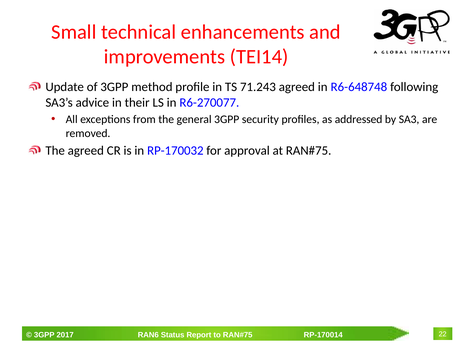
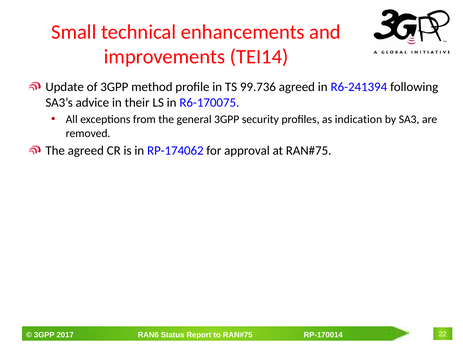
71.243: 71.243 -> 99.736 (258, 87)
R6-648748: R6-648748 -> R6-241394 (359, 87)
R6-270077: R6-270077 -> R6-170075 (209, 103)
addressed: addressed -> indication (358, 119)
RP-170032: RP-170032 -> RP-174062 (175, 151)
